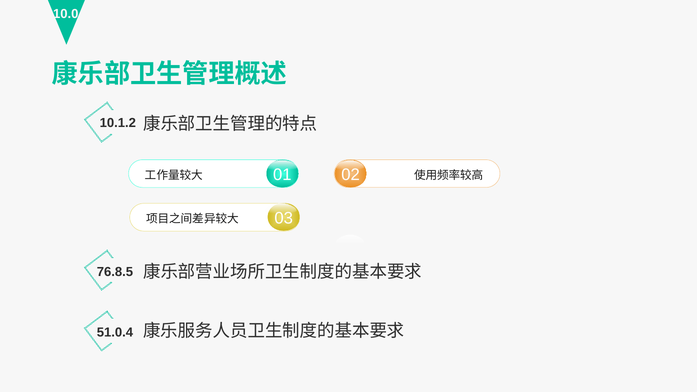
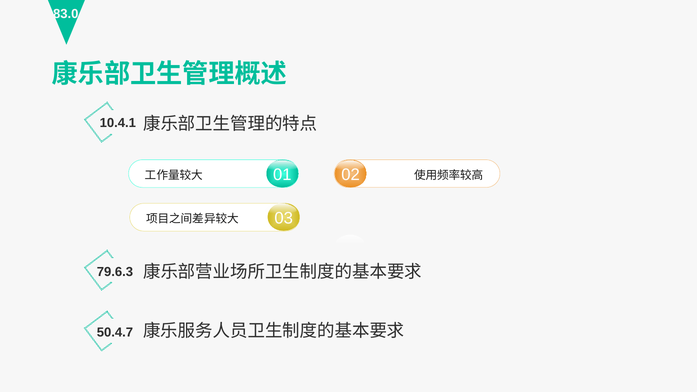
10.0: 10.0 -> 83.0 (66, 14)
10.1.2: 10.1.2 -> 10.4.1 (118, 123)
76.8.5: 76.8.5 -> 79.6.3 (115, 272)
51.0.4: 51.0.4 -> 50.4.7 (115, 333)
